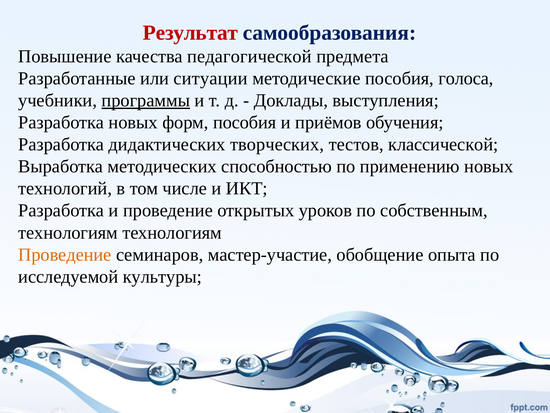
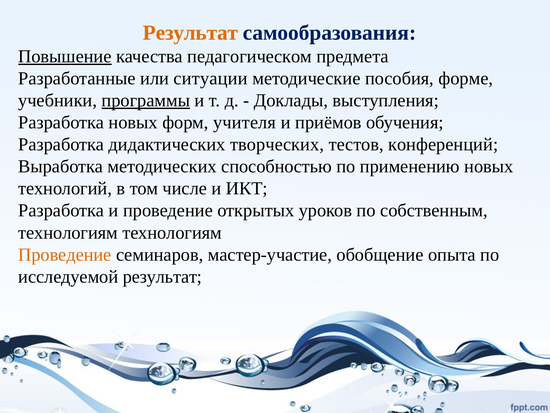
Результат colour: red -> orange (190, 33)
Повышение underline: none -> present (65, 56)
педагогической: педагогической -> педагогическом (250, 56)
голоса: голоса -> форме (466, 78)
форм пособия: пособия -> учителя (245, 122)
классической: классической -> конференций (443, 144)
исследуемой культуры: культуры -> результат (162, 276)
